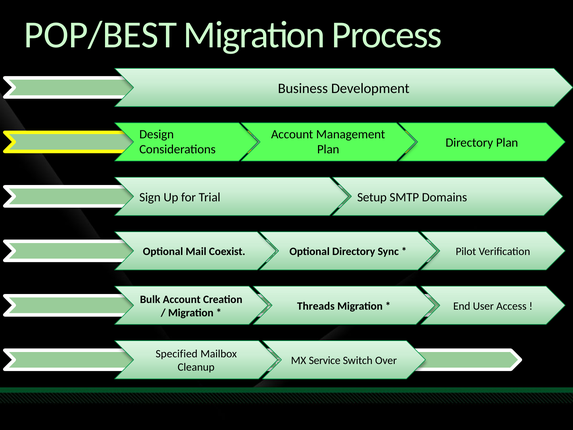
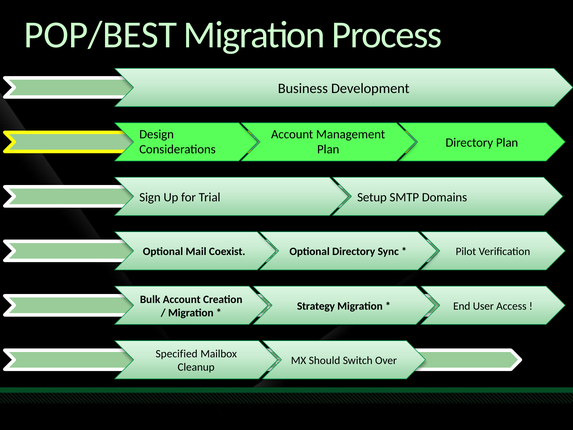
Threads: Threads -> Strategy (316, 306)
Service: Service -> Should (325, 360)
